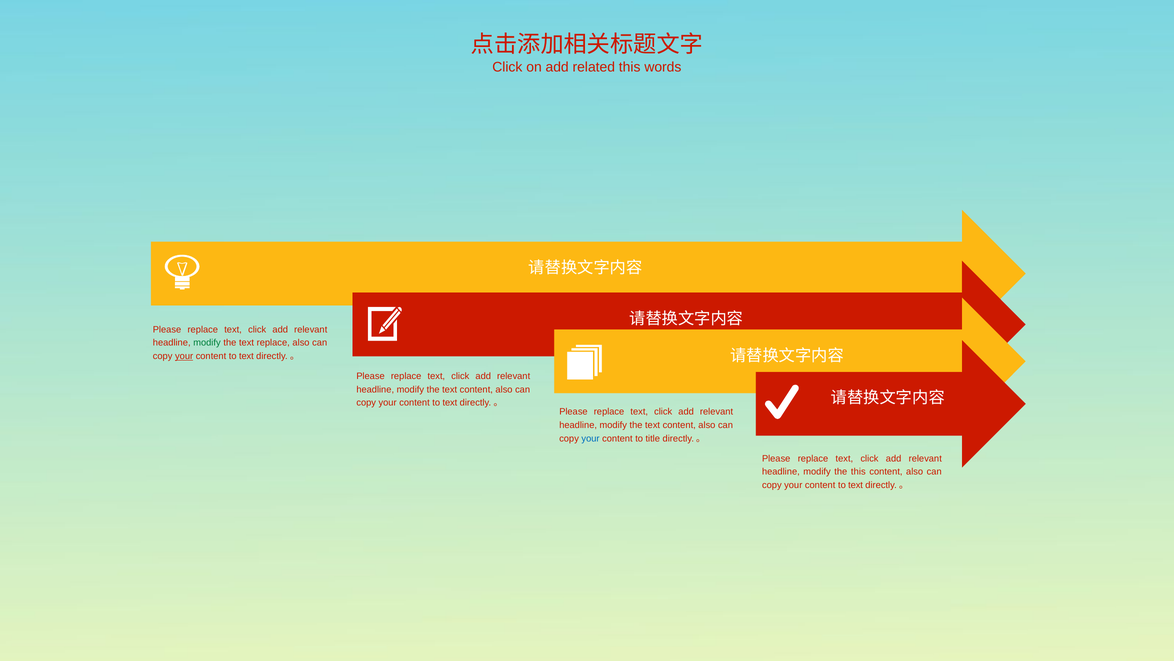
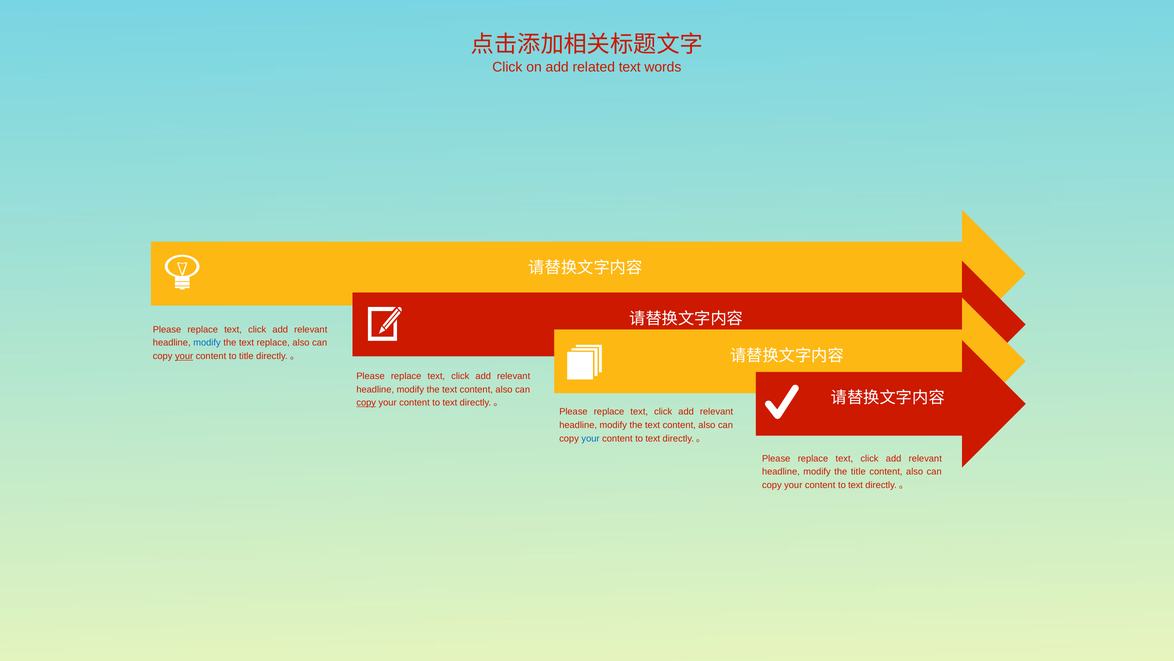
related this: this -> text (630, 67)
modify colour: green -> blue (207, 343)
text: text -> title (246, 356)
copy underline: none -> present (366, 403)
title: title -> text (653, 438)
the this: this -> title (858, 471)
